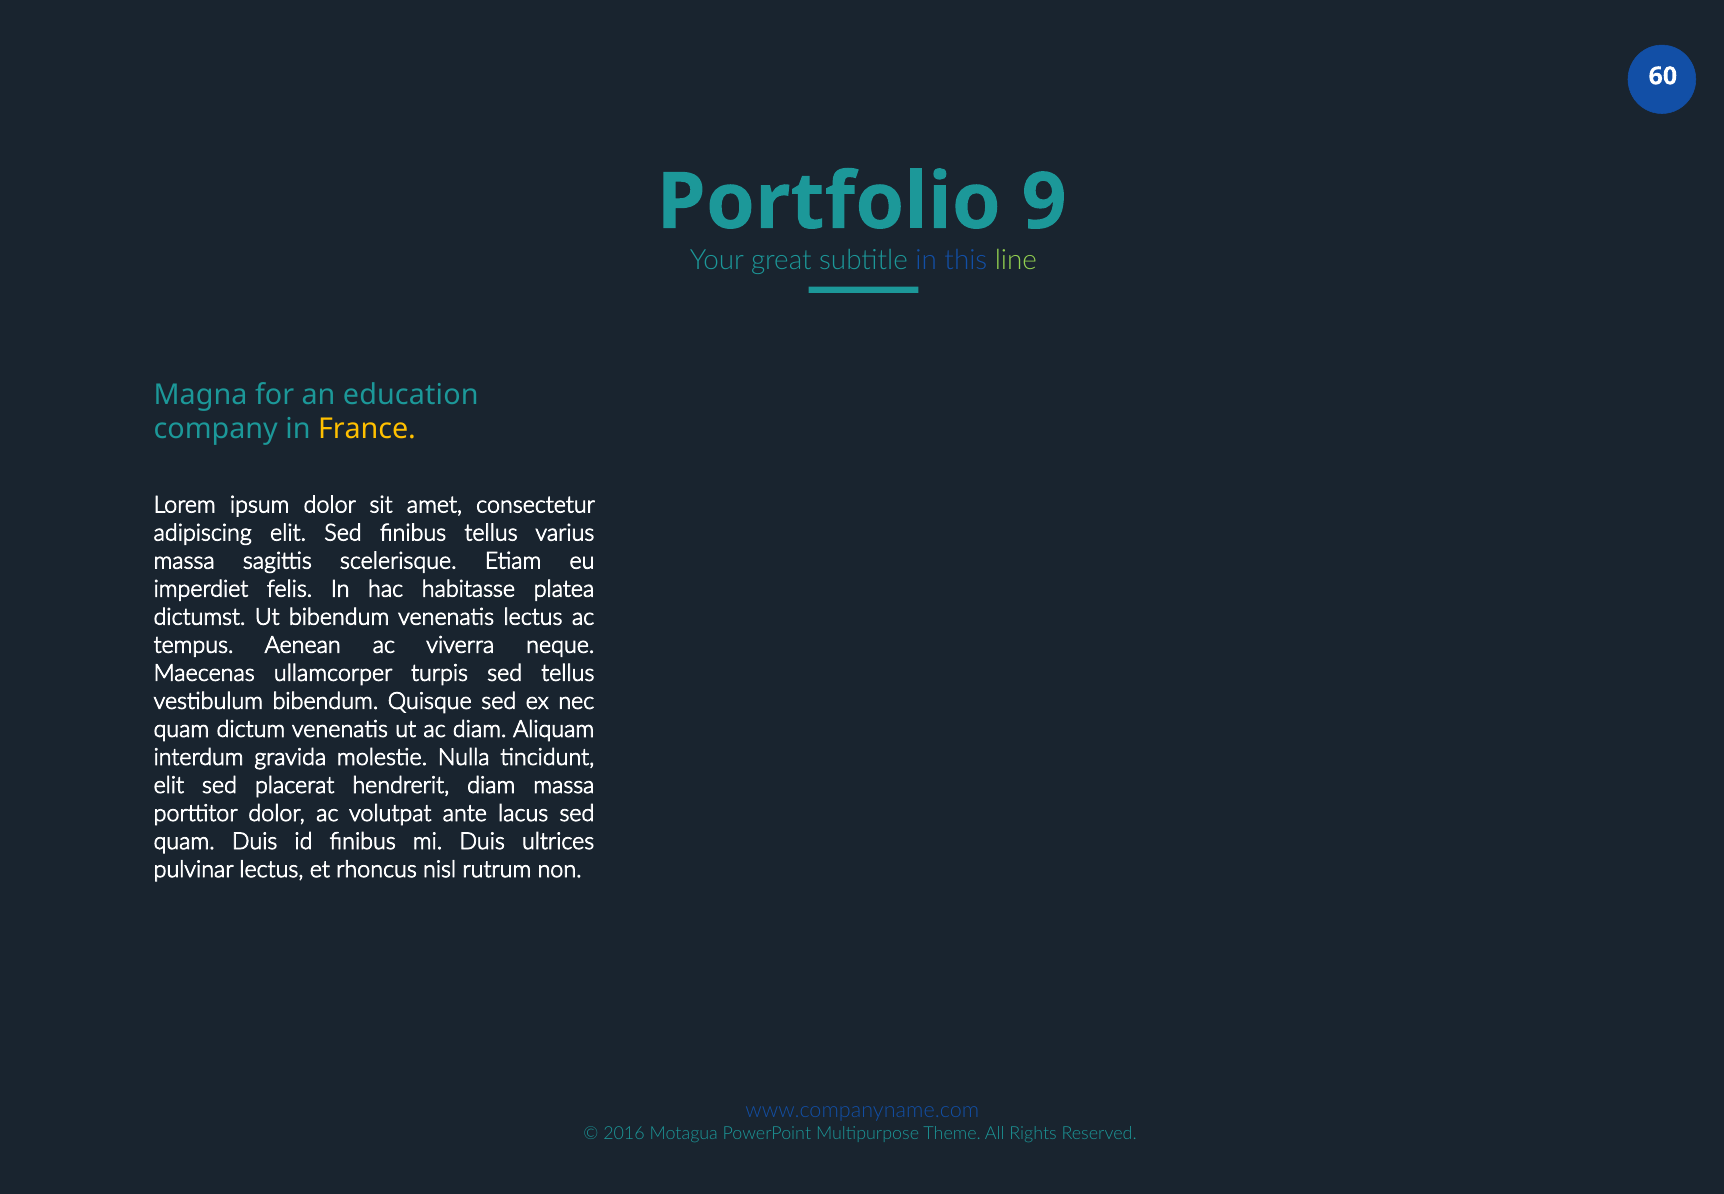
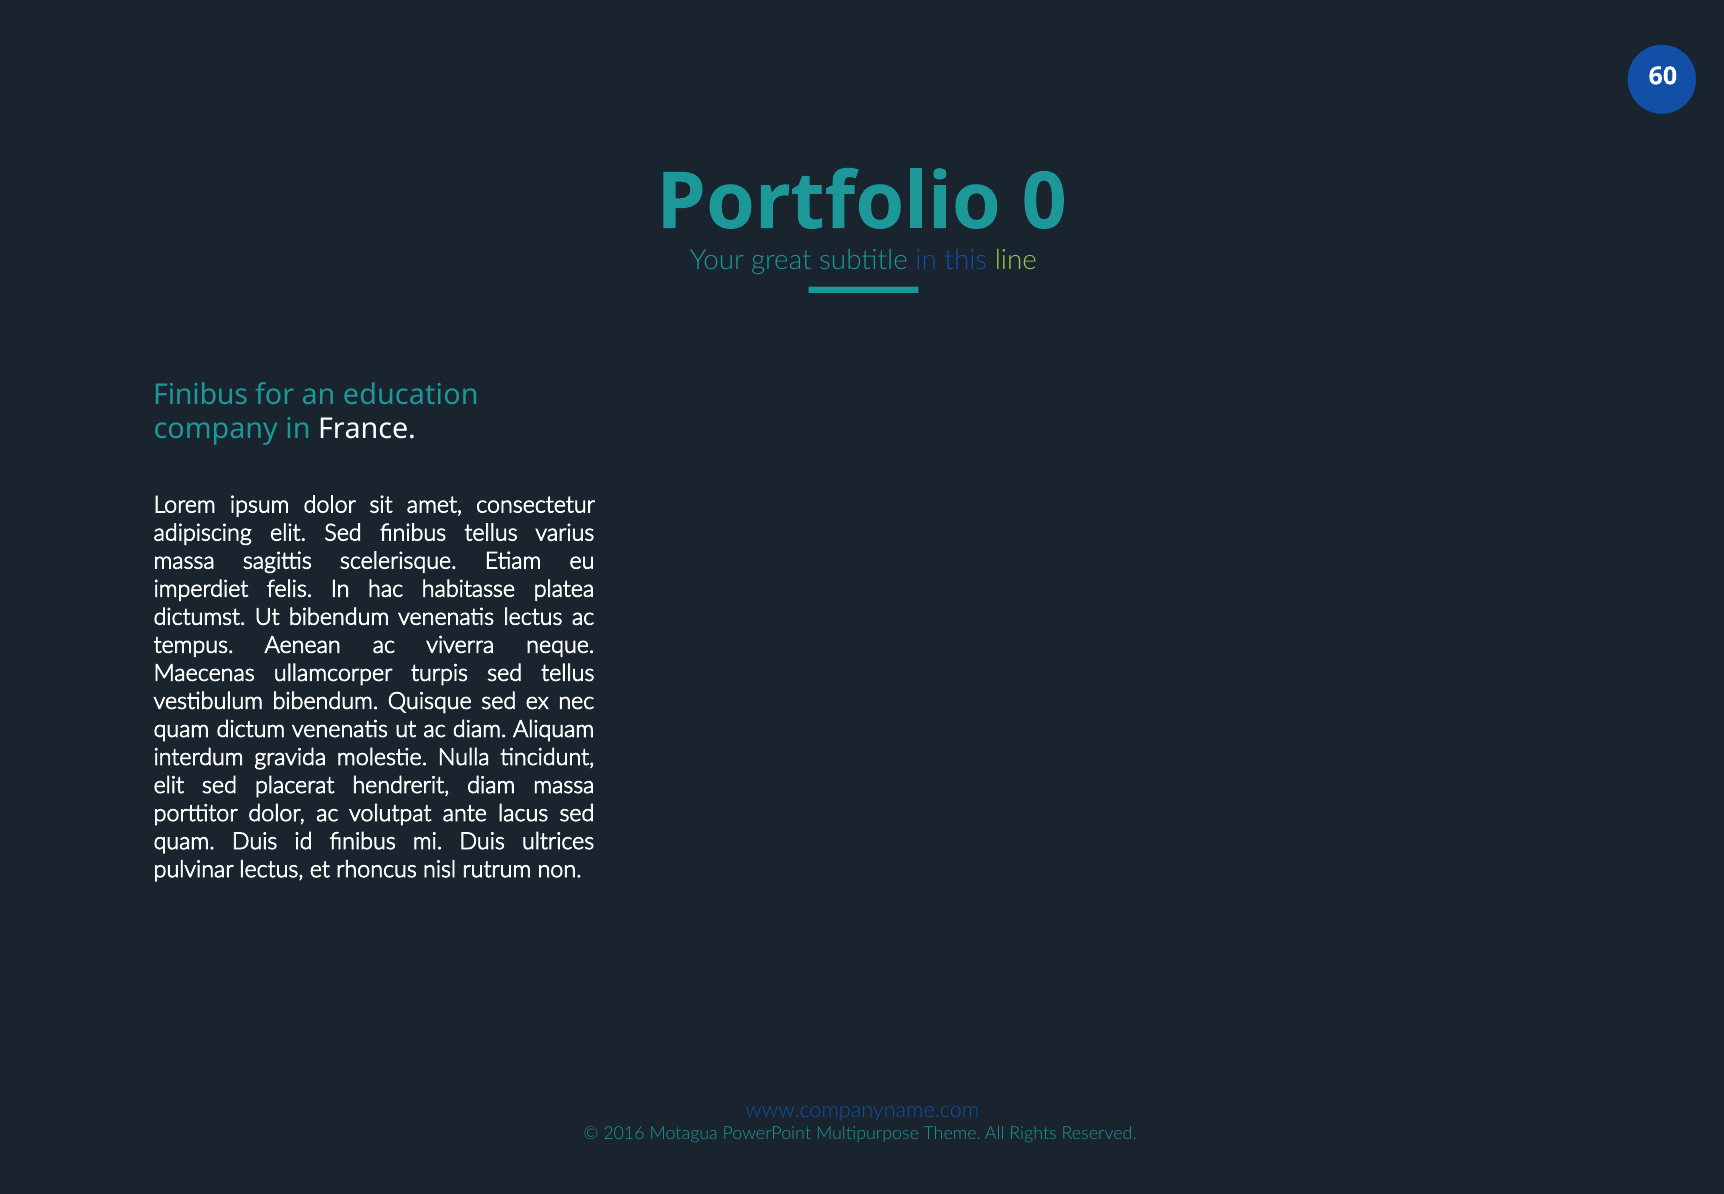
9: 9 -> 0 (1044, 202)
Magna: Magna -> Finibus (201, 394)
France colour: yellow -> white (367, 429)
